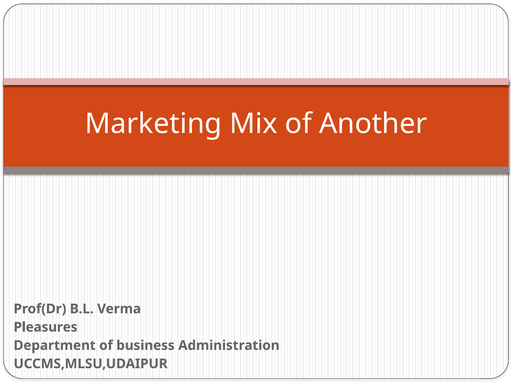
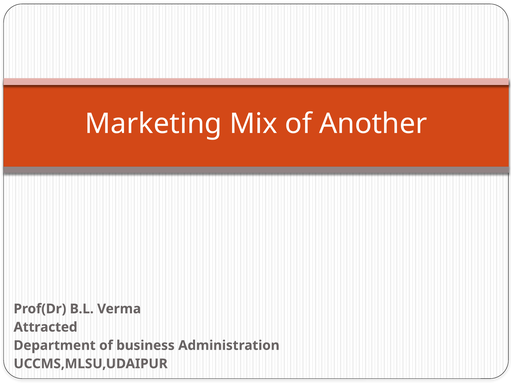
Pleasures: Pleasures -> Attracted (45, 327)
